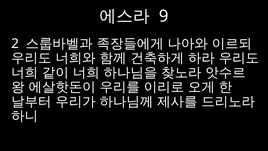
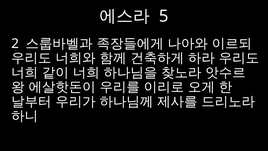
9: 9 -> 5 (164, 16)
